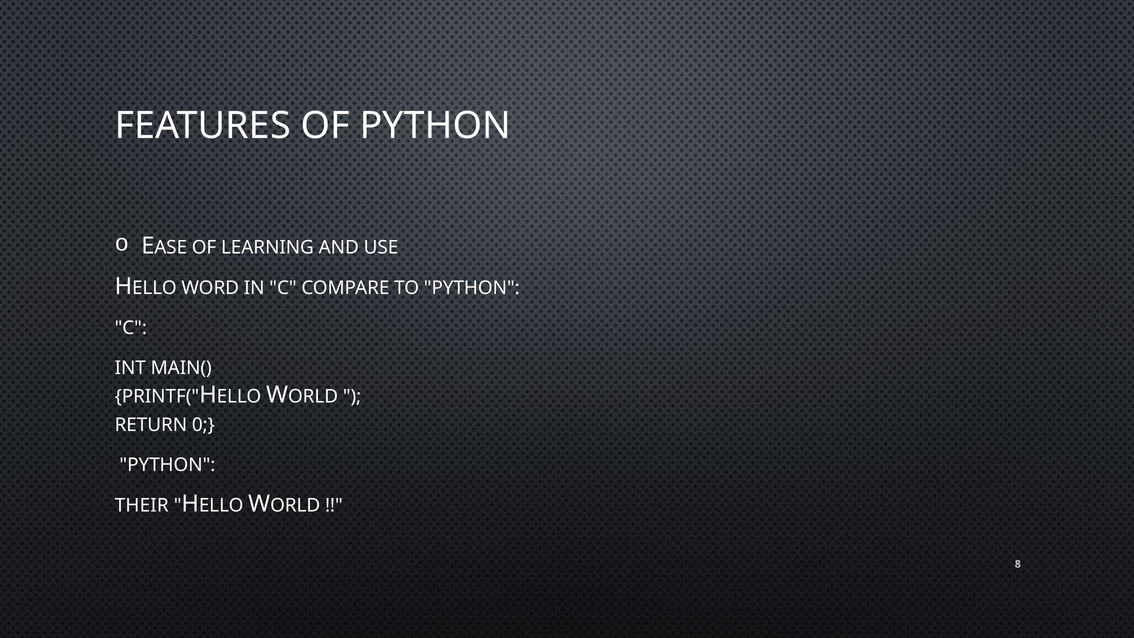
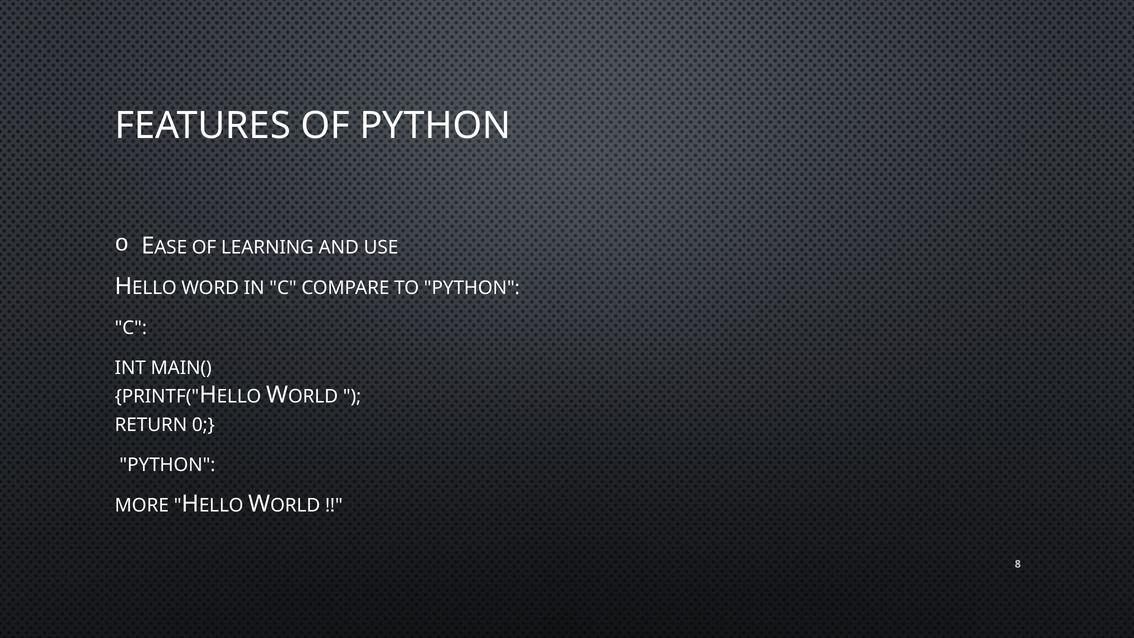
THEIR: THEIR -> MORE (142, 505)
